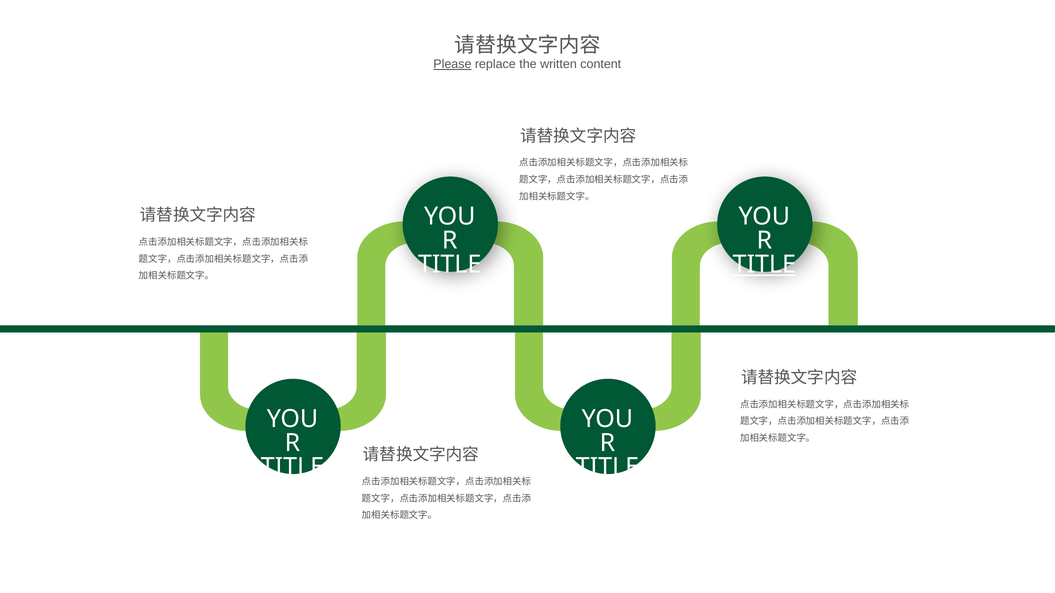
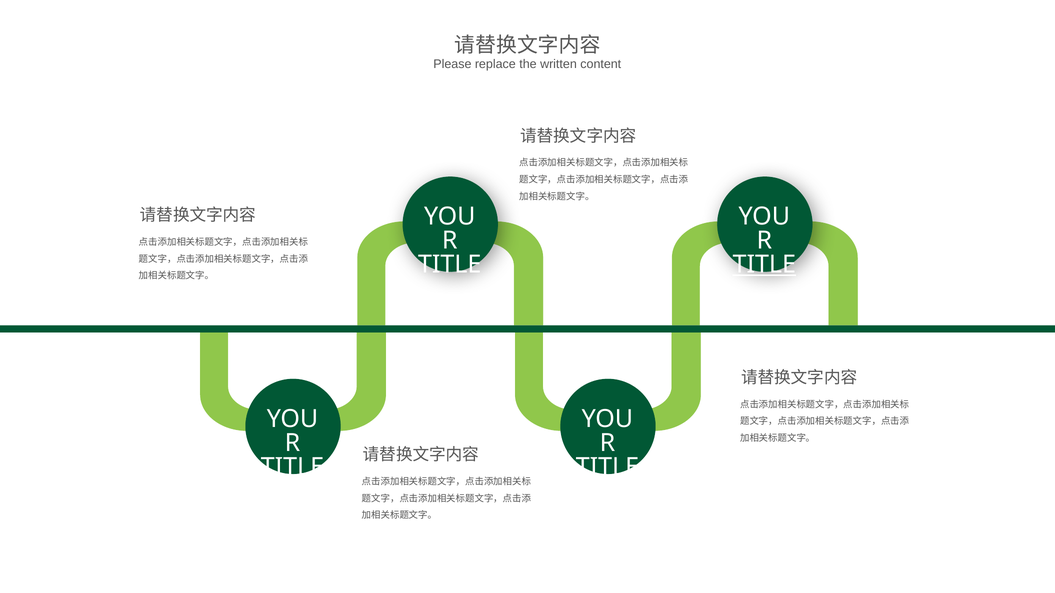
Please underline: present -> none (452, 64)
